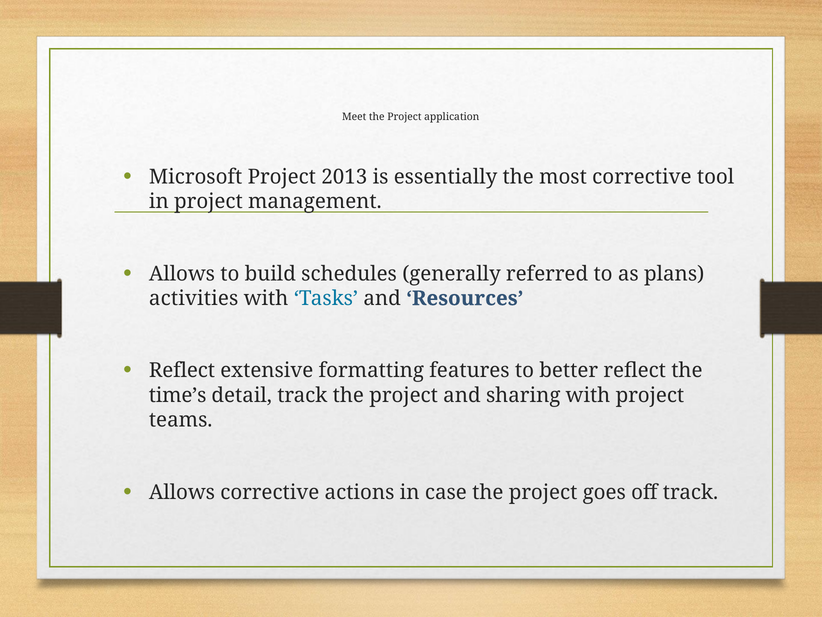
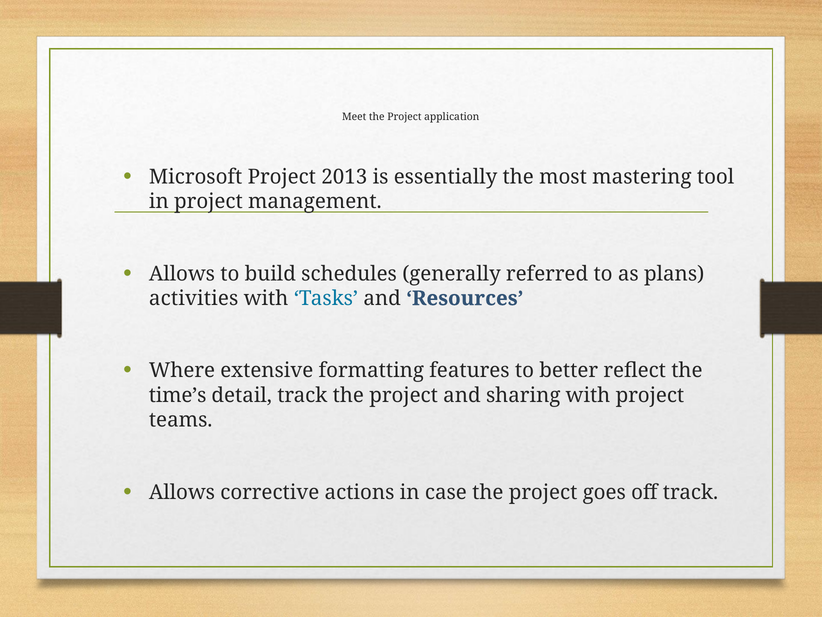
most corrective: corrective -> mastering (642, 177)
Reflect: Reflect -> Where (182, 370)
